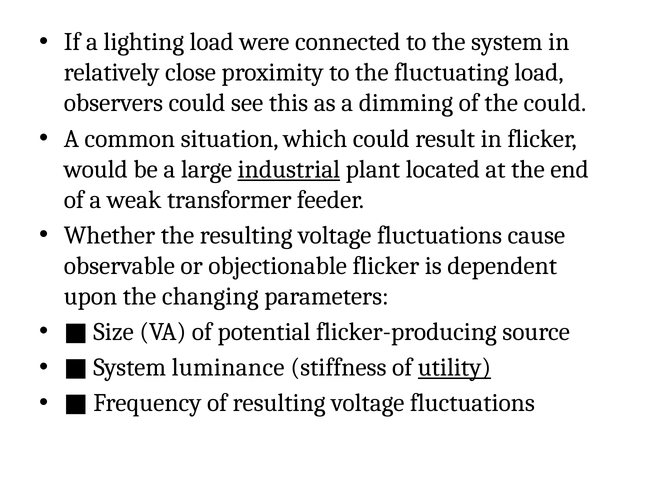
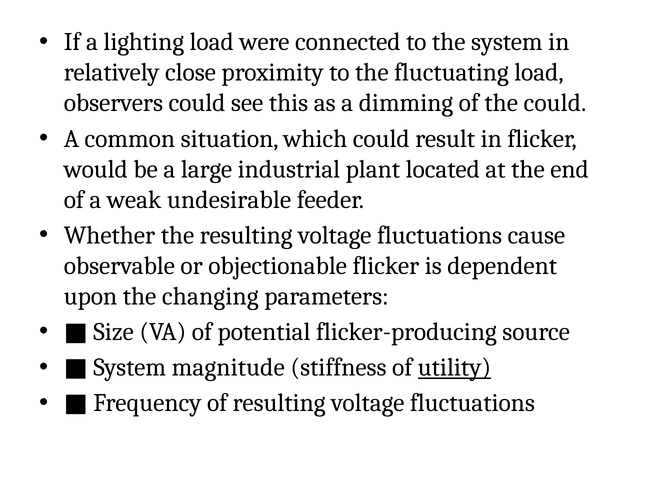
industrial underline: present -> none (289, 169)
transformer: transformer -> undesirable (229, 200)
luminance: luminance -> magnitude (228, 368)
